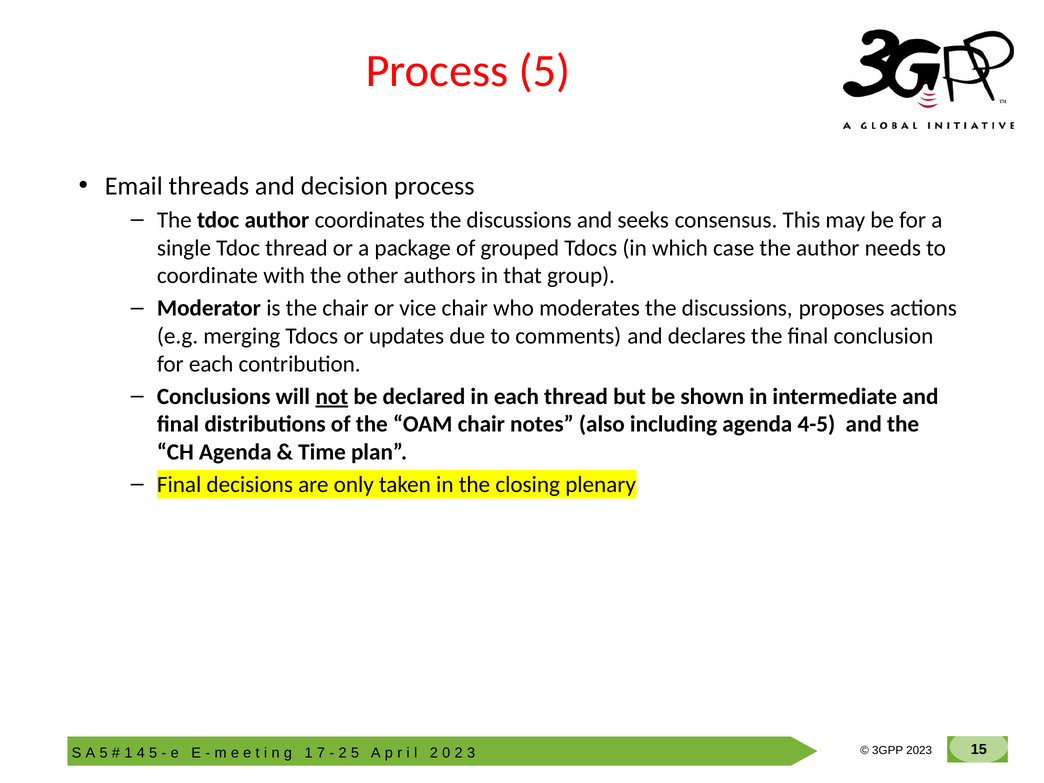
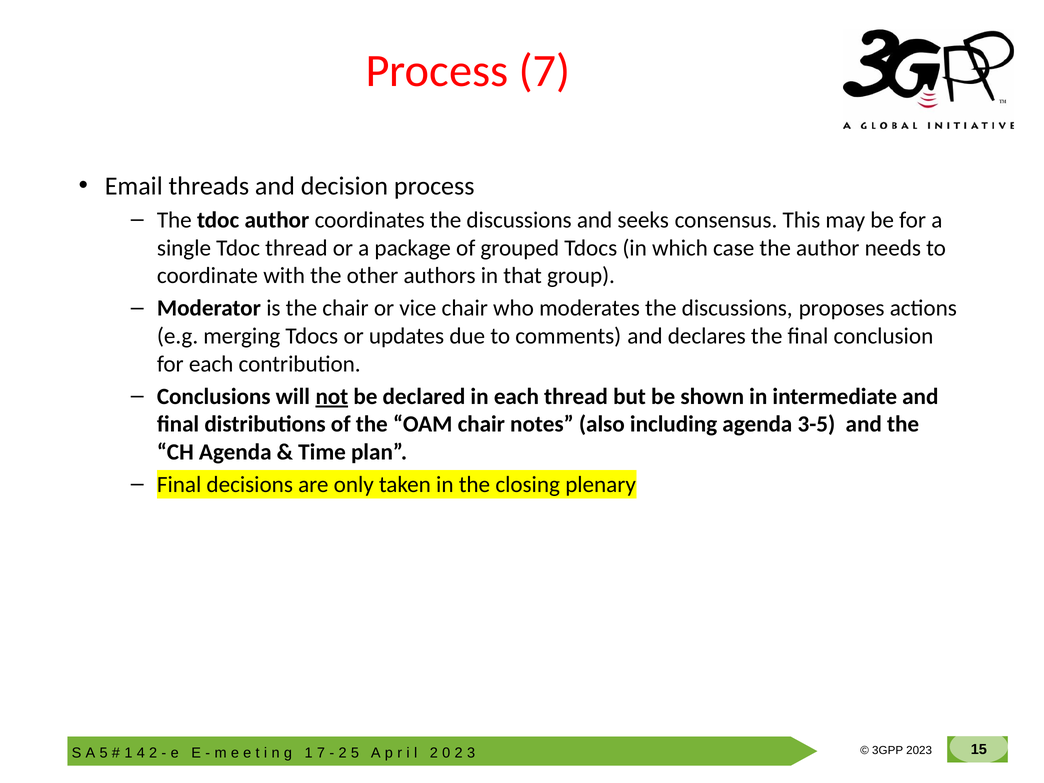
Process 5: 5 -> 7 (545, 71)
4-5: 4-5 -> 3-5 (816, 424)
5: 5 -> 2 (153, 753)
